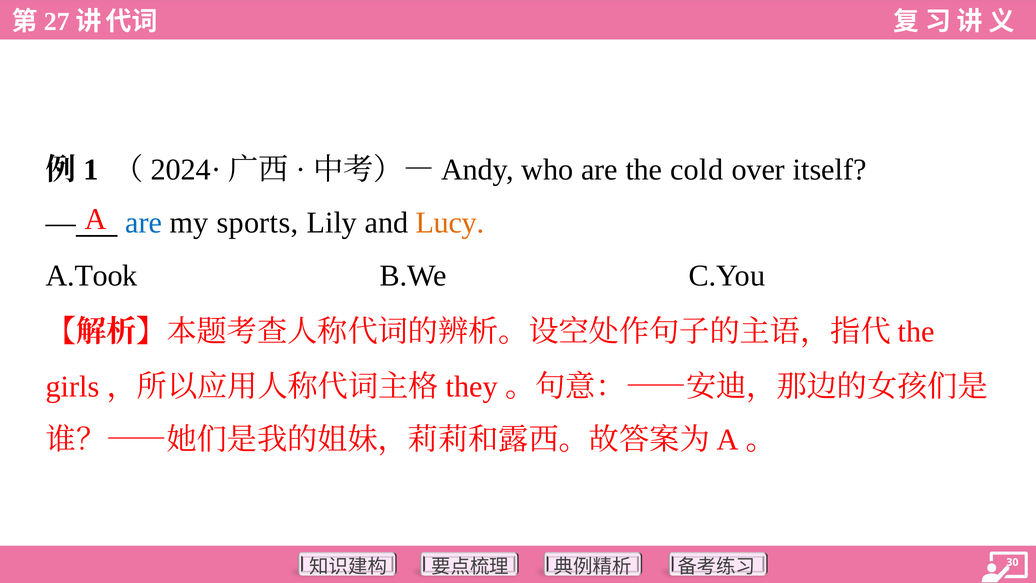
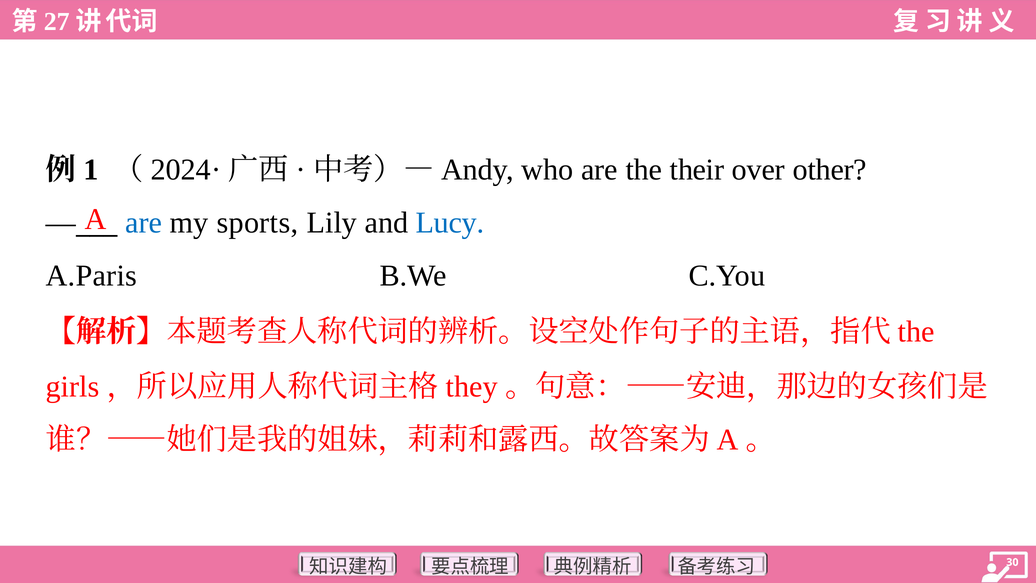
cold: cold -> their (697, 170)
itself: itself -> other (830, 170)
Lucy colour: orange -> blue (450, 223)
A.Took: A.Took -> A.Paris (91, 276)
